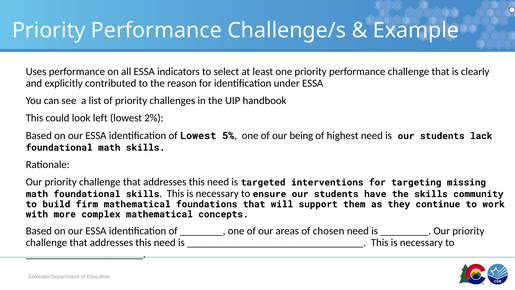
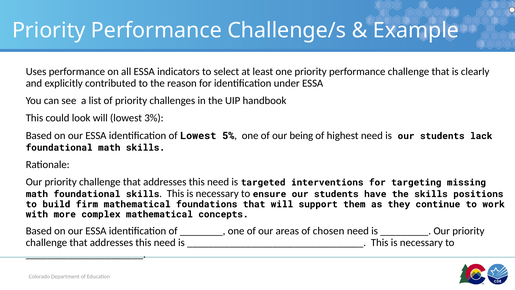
look left: left -> will (100, 118)
2%: 2% -> 3% (154, 118)
community: community -> positions (478, 194)
